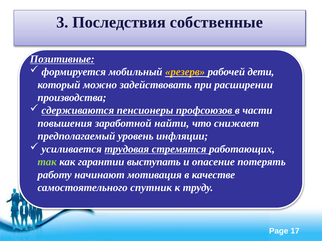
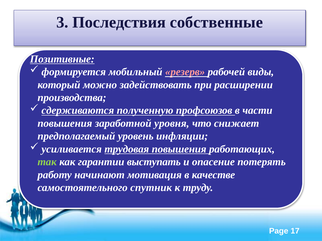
резерв colour: yellow -> pink (185, 72)
дети: дети -> виды (261, 72)
пенсионеры: пенсионеры -> полученную (145, 111)
найти: найти -> уровня (172, 124)
трудовая стремятся: стремятся -> повышения (179, 149)
